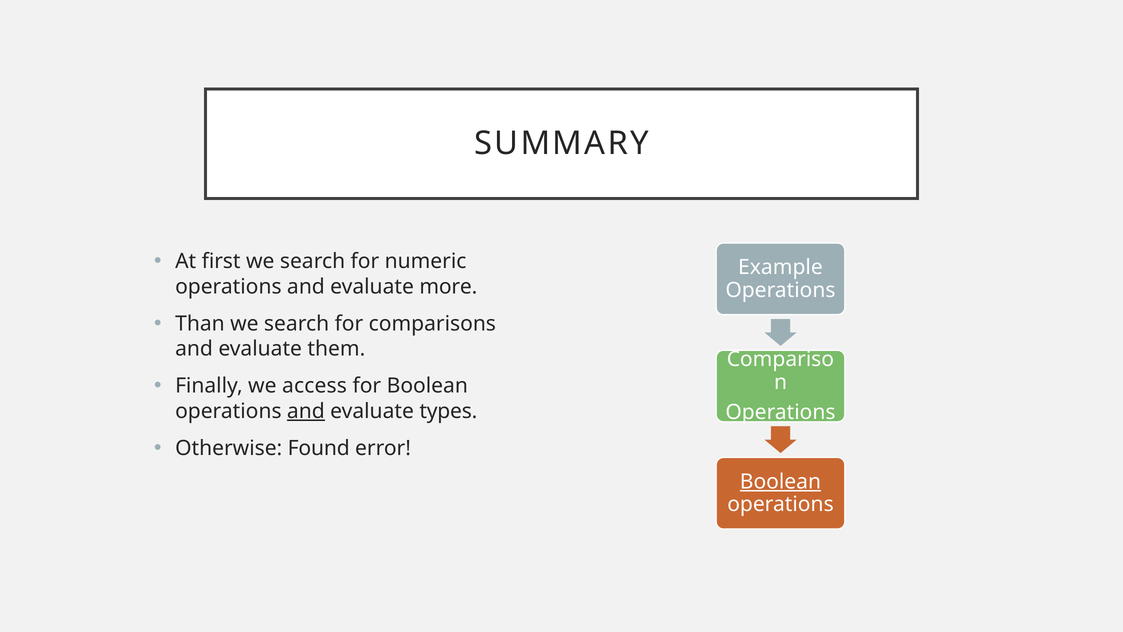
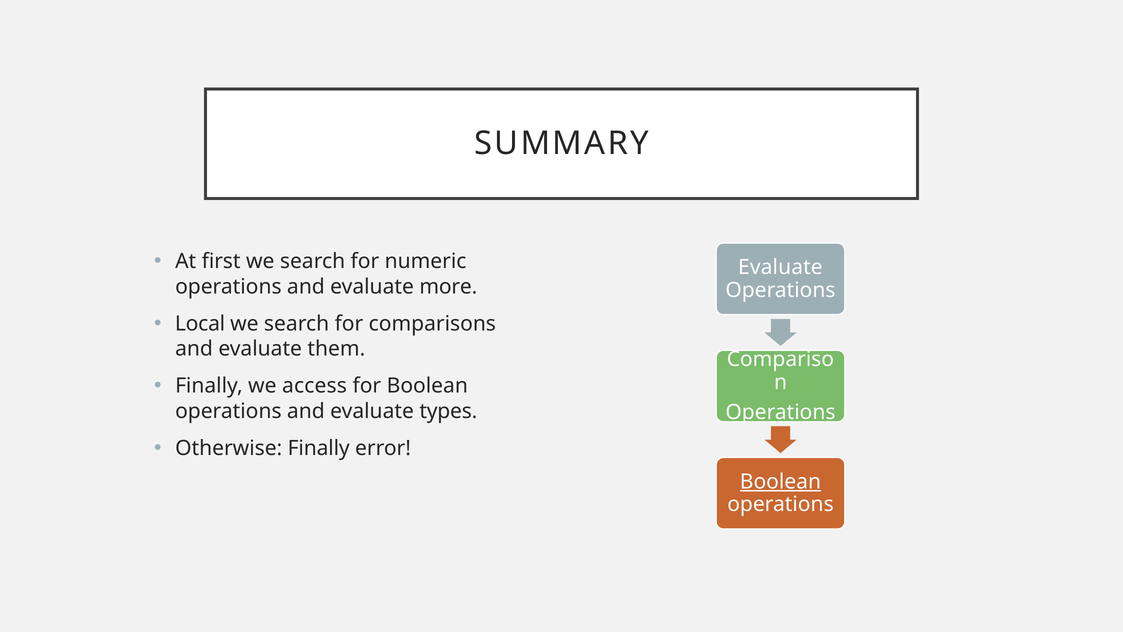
Example: Example -> Evaluate (780, 267)
Than: Than -> Local (200, 324)
and underline: present -> none (306, 411)
Otherwise Found: Found -> Finally (319, 448)
